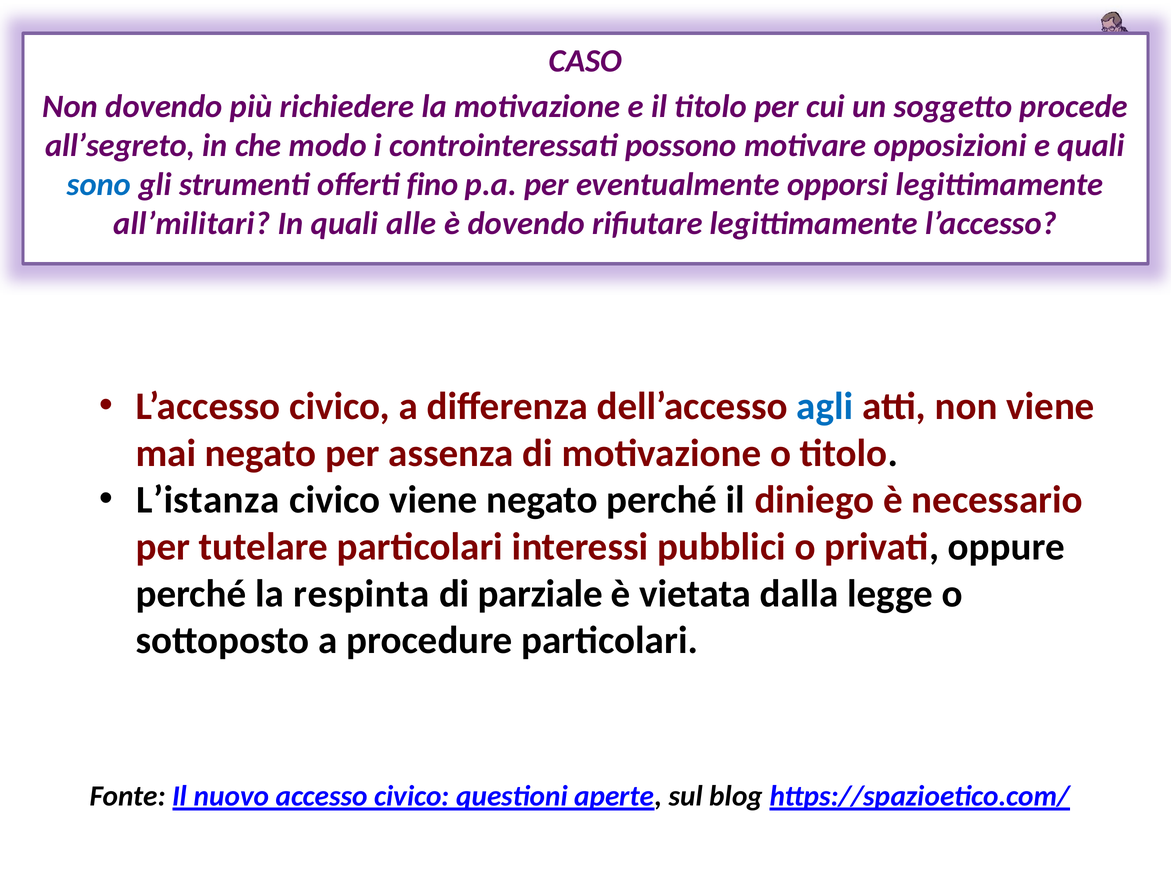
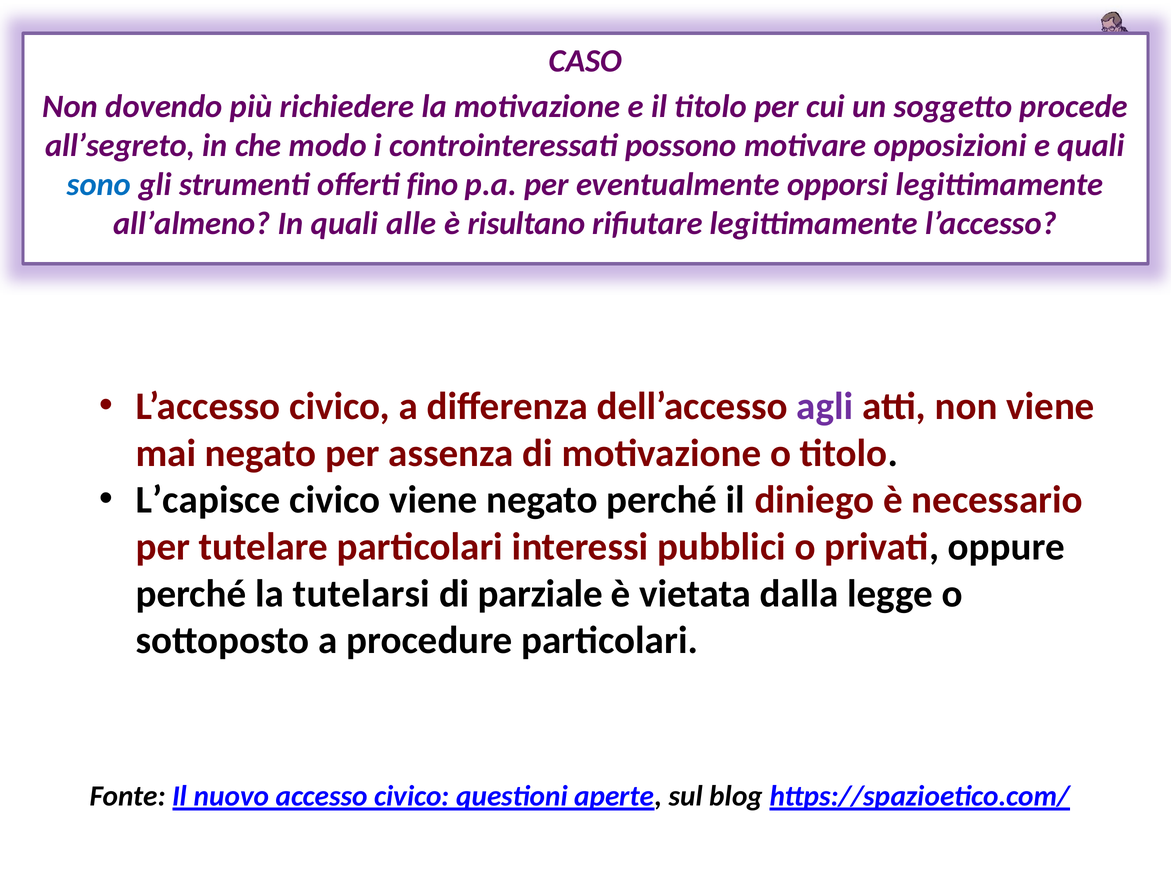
all’militari: all’militari -> all’almeno (192, 224)
è dovendo: dovendo -> risultano (527, 224)
agli colour: blue -> purple (825, 406)
L’istanza: L’istanza -> L’capisce (208, 500)
respinta: respinta -> tutelarsi (361, 594)
